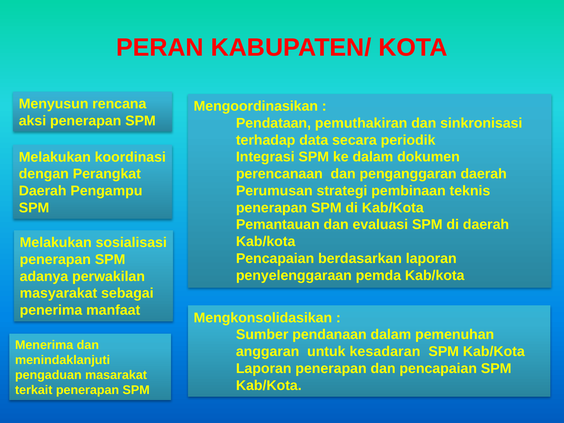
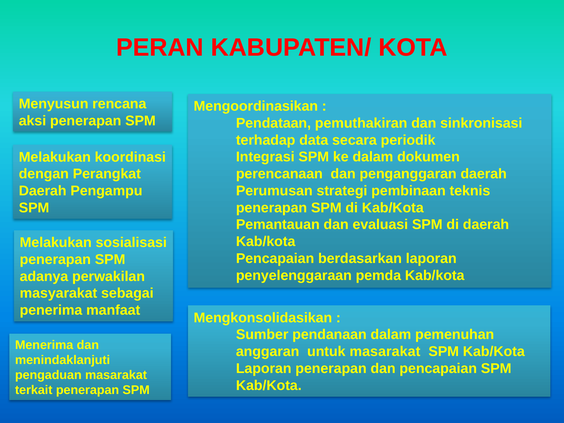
untuk kesadaran: kesadaran -> masarakat (385, 352)
